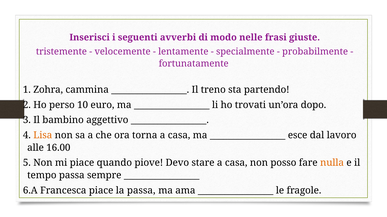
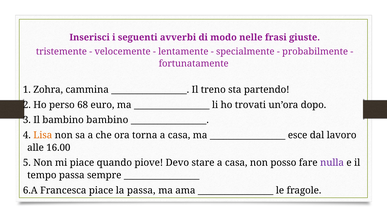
10: 10 -> 68 (83, 105)
bambino aggettivo: aggettivo -> bambino (107, 120)
nulla colour: orange -> purple (332, 163)
